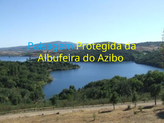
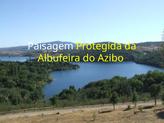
Paisagem colour: light blue -> white (50, 46)
